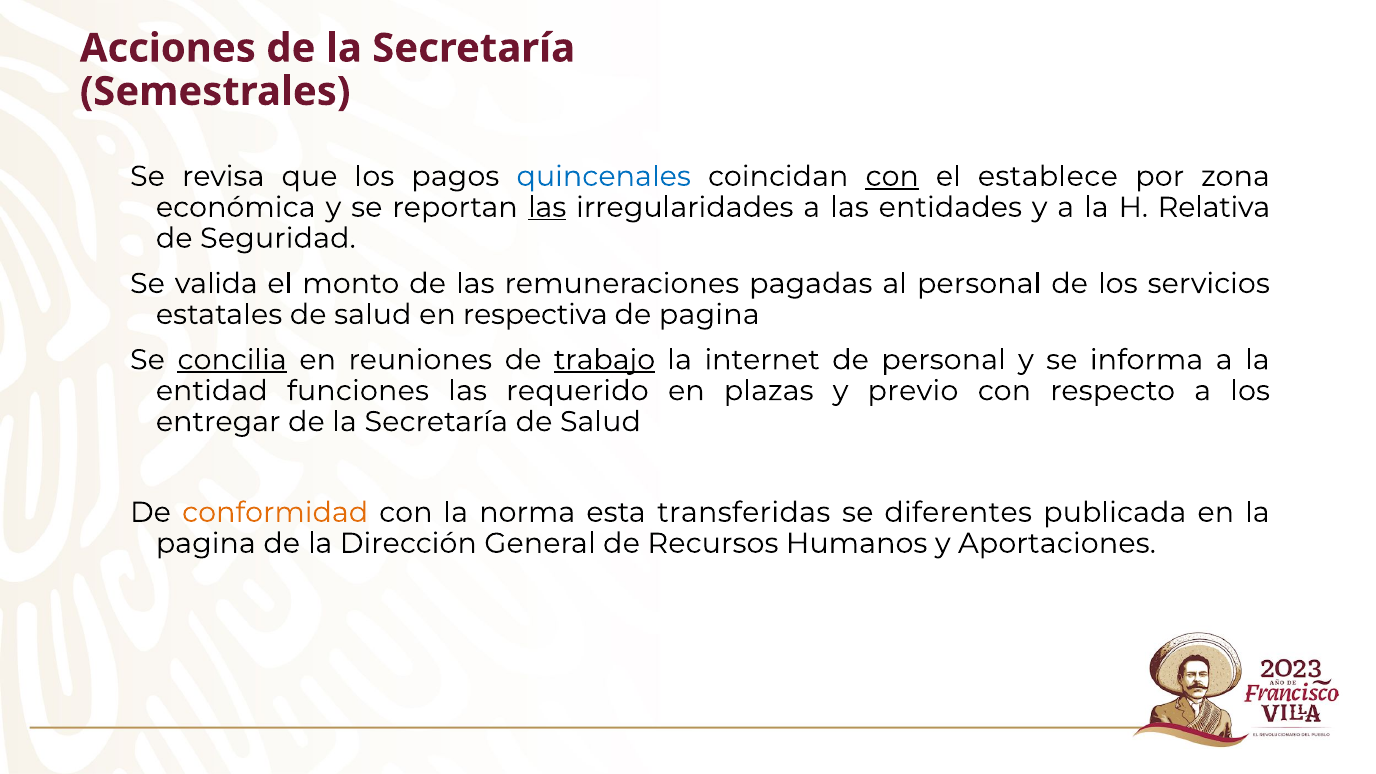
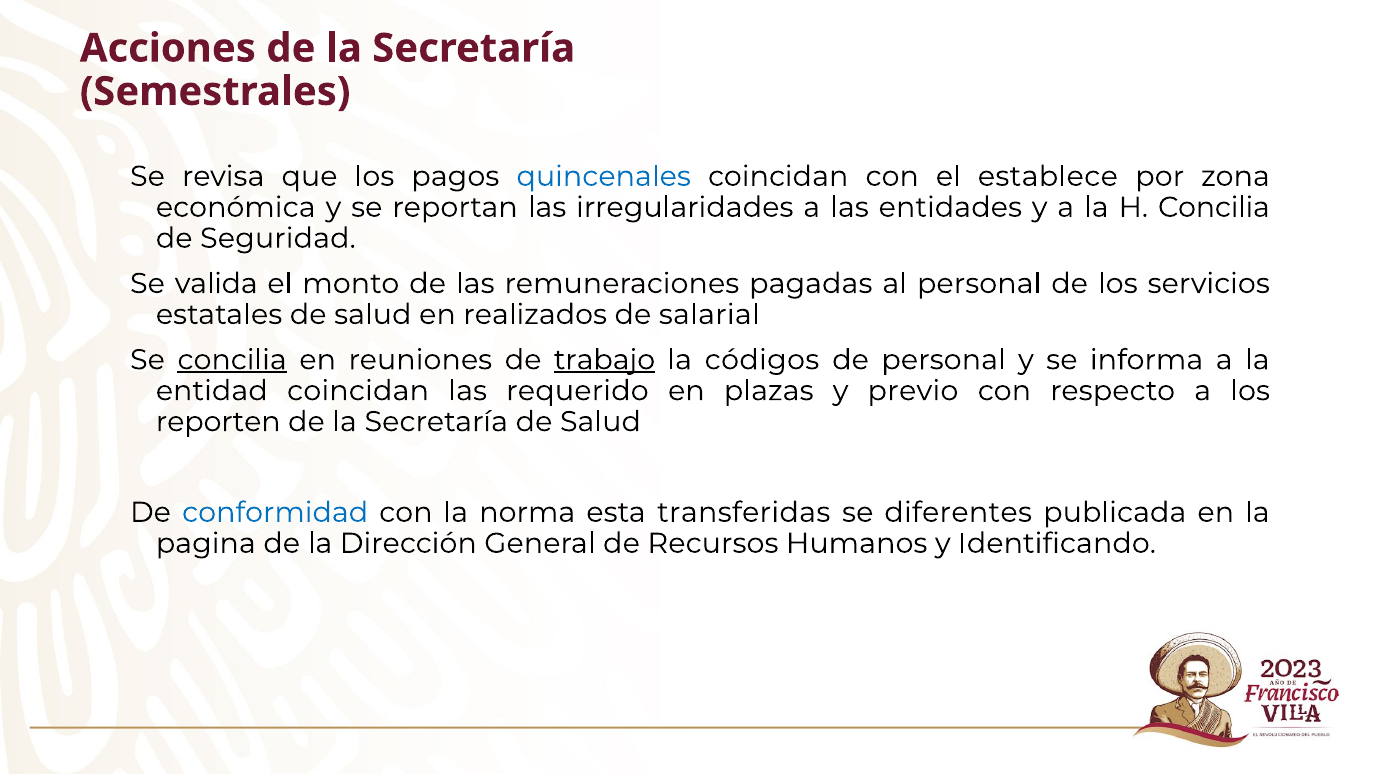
con underline: present -> none (892, 176)
las underline: present -> none (547, 207)
H Relativa: Relativa -> Concilia (1214, 207)
respectiva: respectiva -> realizados (535, 315)
de pagina: pagina -> salarial (709, 315)
internet: internet -> códigos (762, 360)
entidad funciones: funciones -> coincidan (358, 391)
entregar: entregar -> reporten (218, 422)
conformidad colour: orange -> blue (275, 512)
Aportaciones: Aportaciones -> Identificando (1057, 543)
